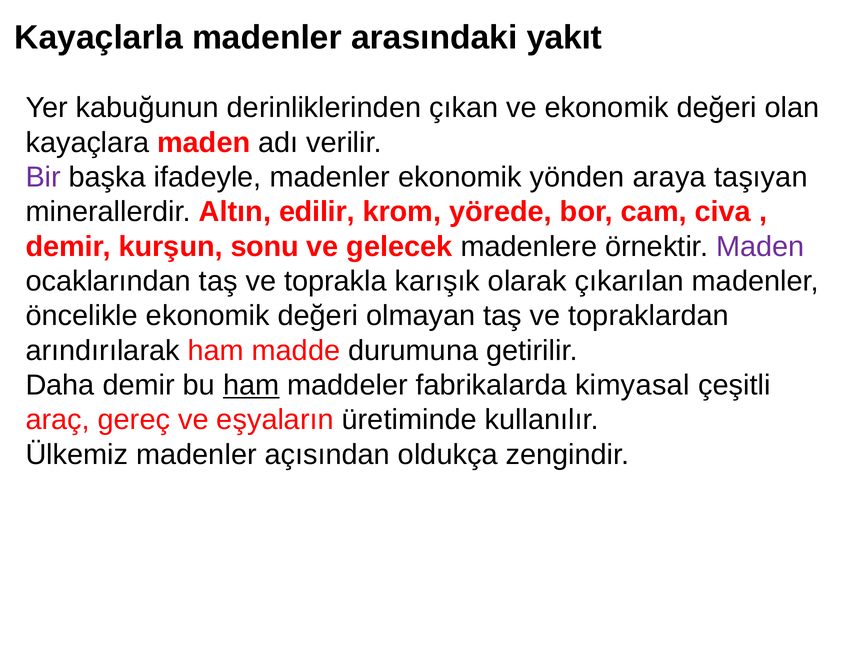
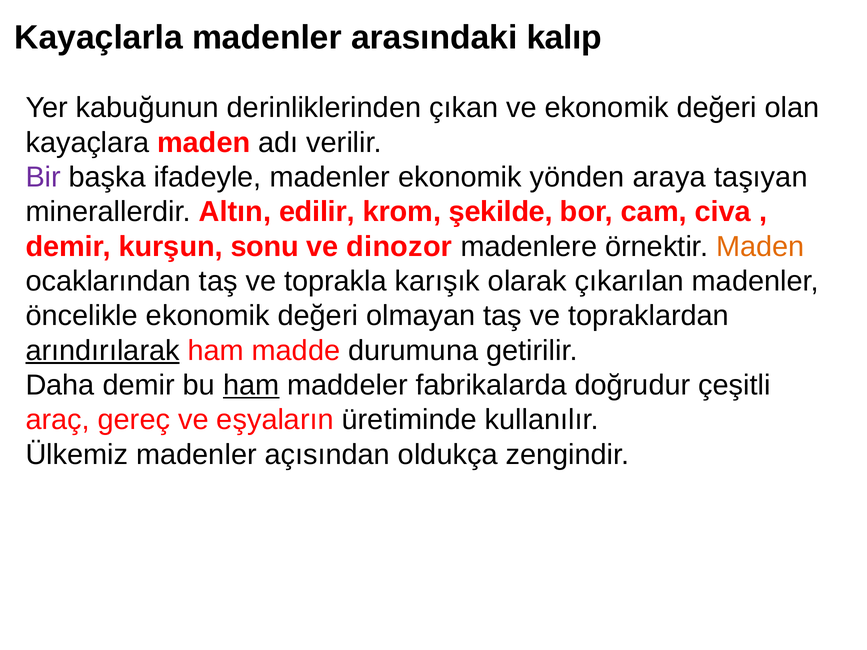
yakıt: yakıt -> kalıp (564, 38)
yörede: yörede -> şekilde (501, 212)
gelecek: gelecek -> dinozor (399, 247)
Maden colour: purple -> orange (760, 247)
arındırılarak underline: none -> present (103, 351)
kimyasal: kimyasal -> doğrudur (633, 385)
